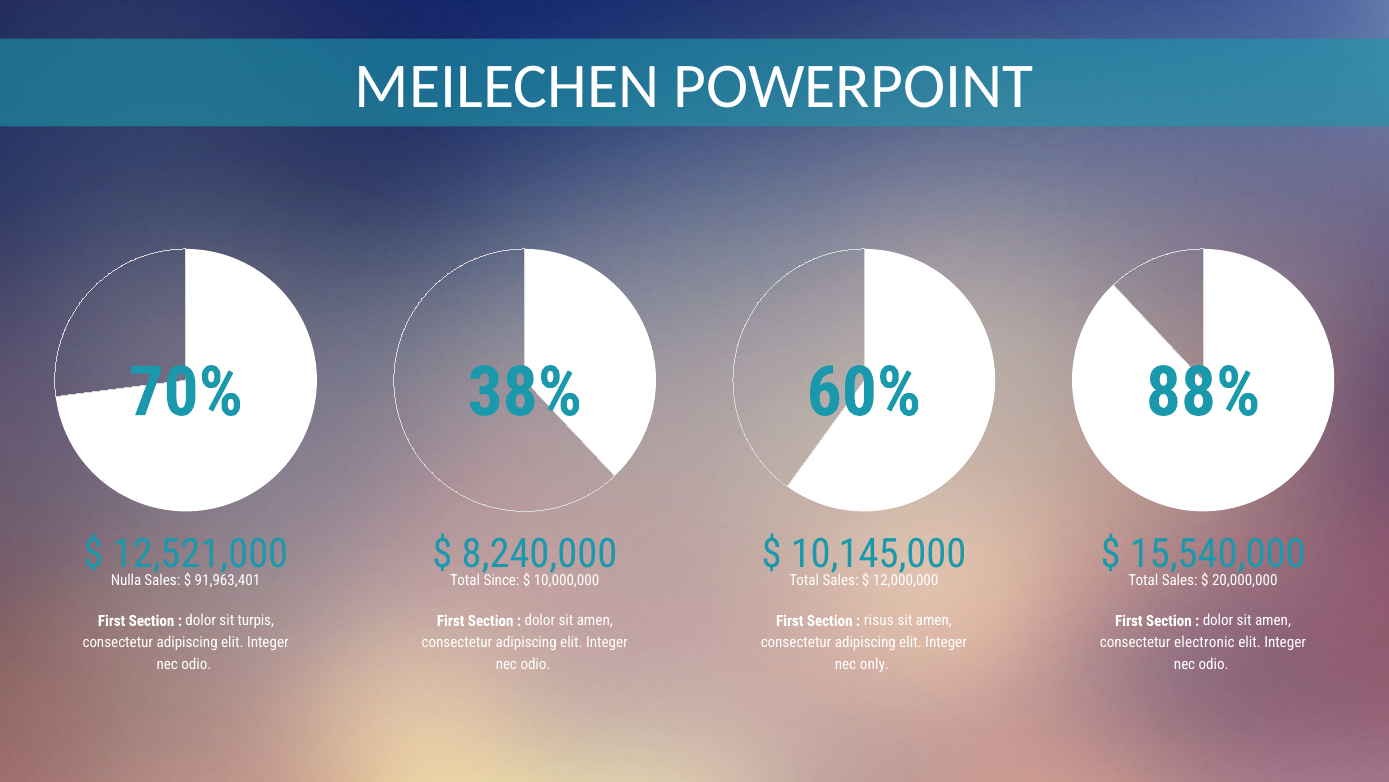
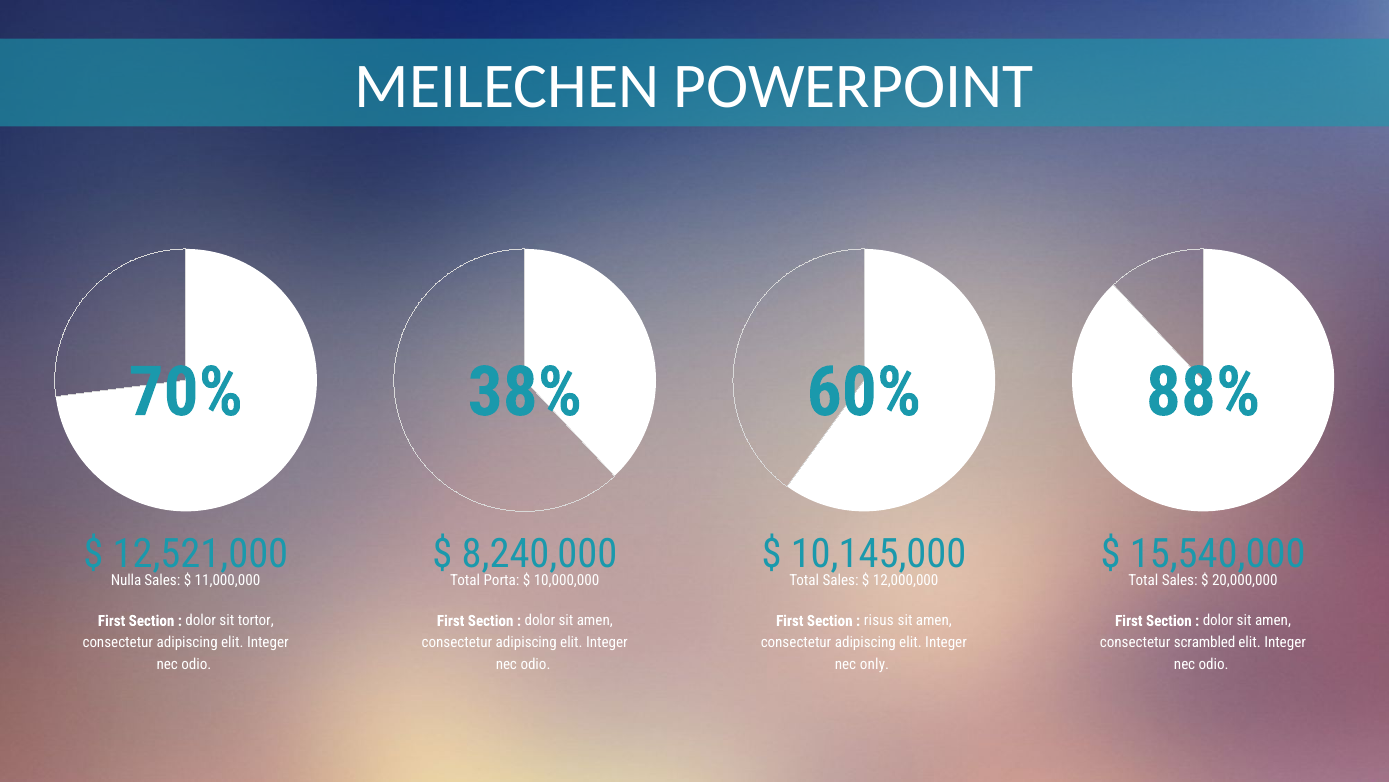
91,963,401: 91,963,401 -> 11,000,000 (227, 580)
Since: Since -> Porta (501, 580)
turpis: turpis -> tortor (256, 620)
electronic: electronic -> scrambled (1205, 642)
